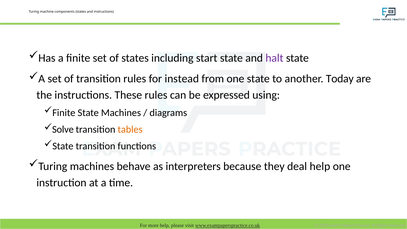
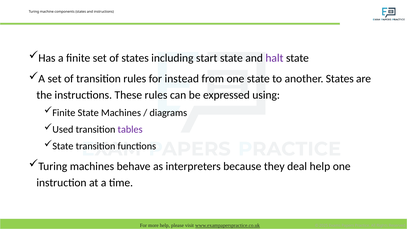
another Today: Today -> States (340, 79)
Solve: Solve -> Used (63, 129)
tables colour: orange -> purple (130, 129)
